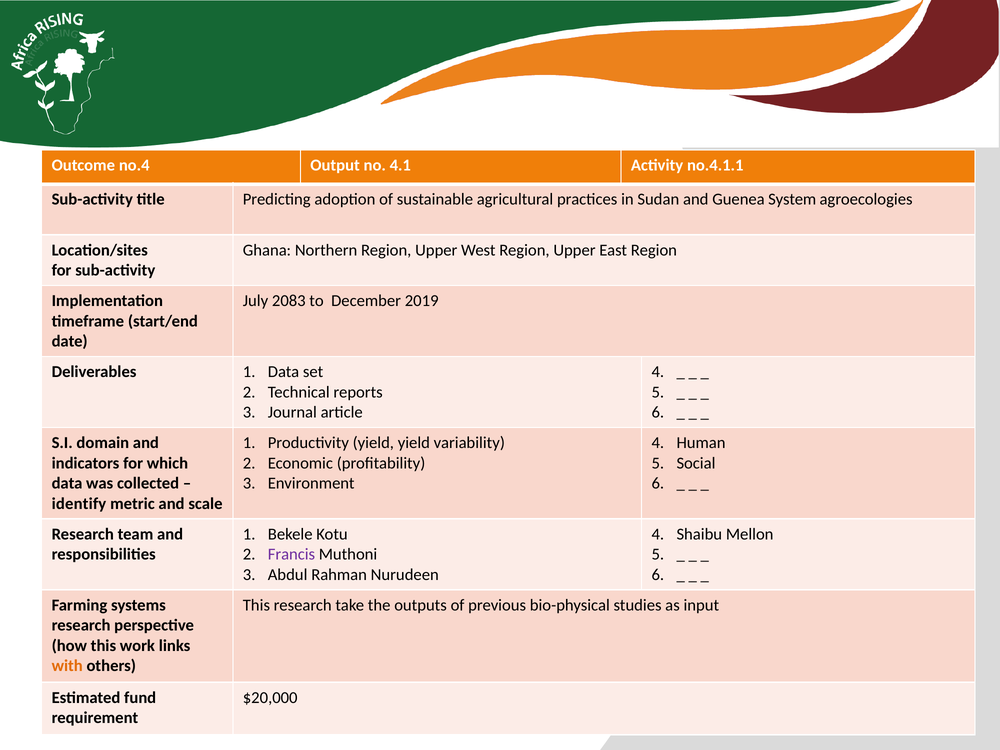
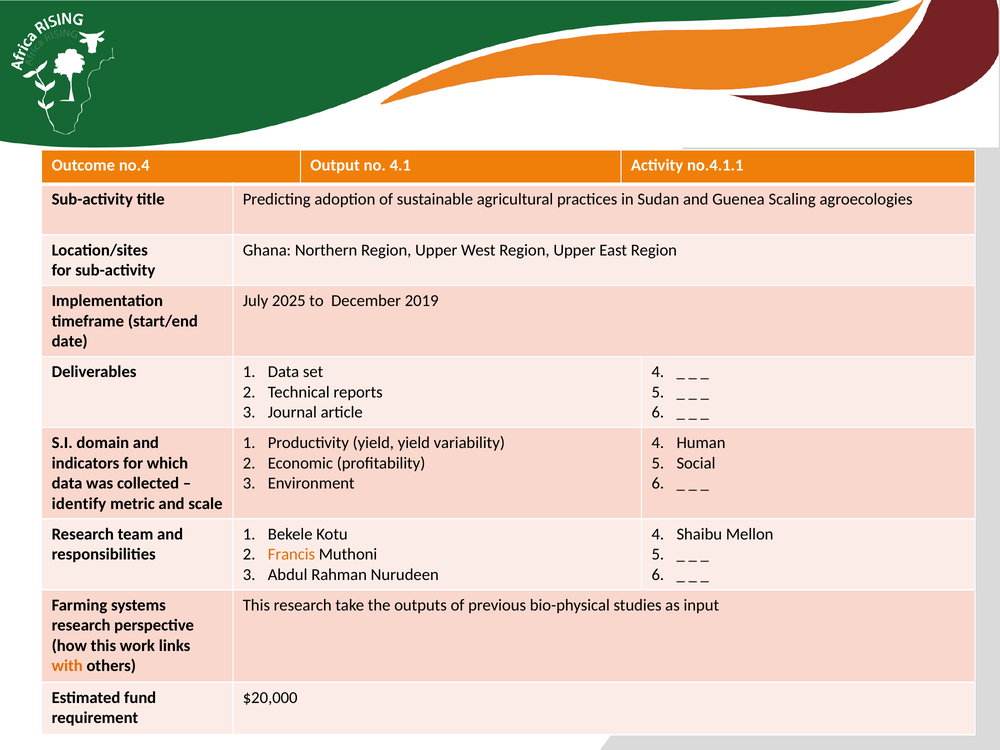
System: System -> Scaling (792, 199)
2083: 2083 -> 2025 (289, 301)
Francis colour: purple -> orange (291, 554)
